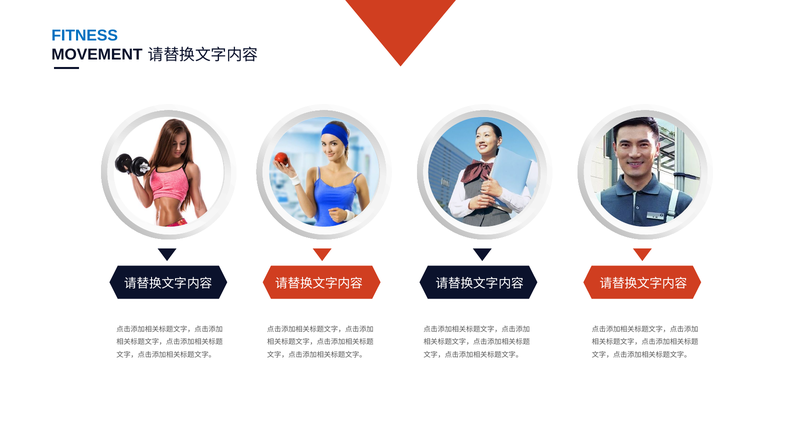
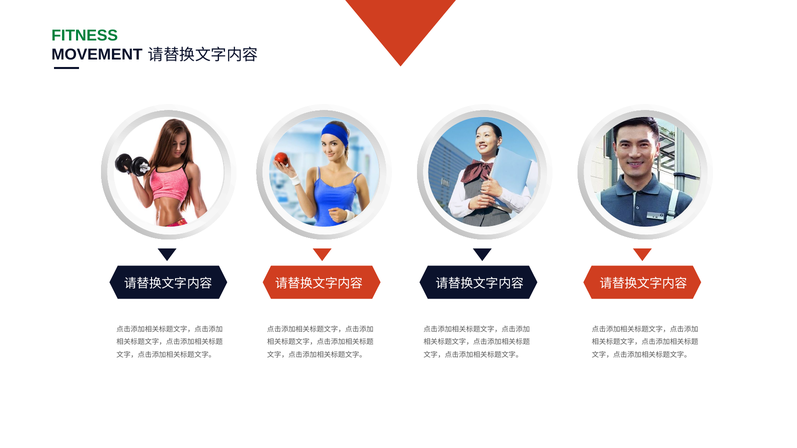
FITNESS colour: blue -> green (85, 36)
